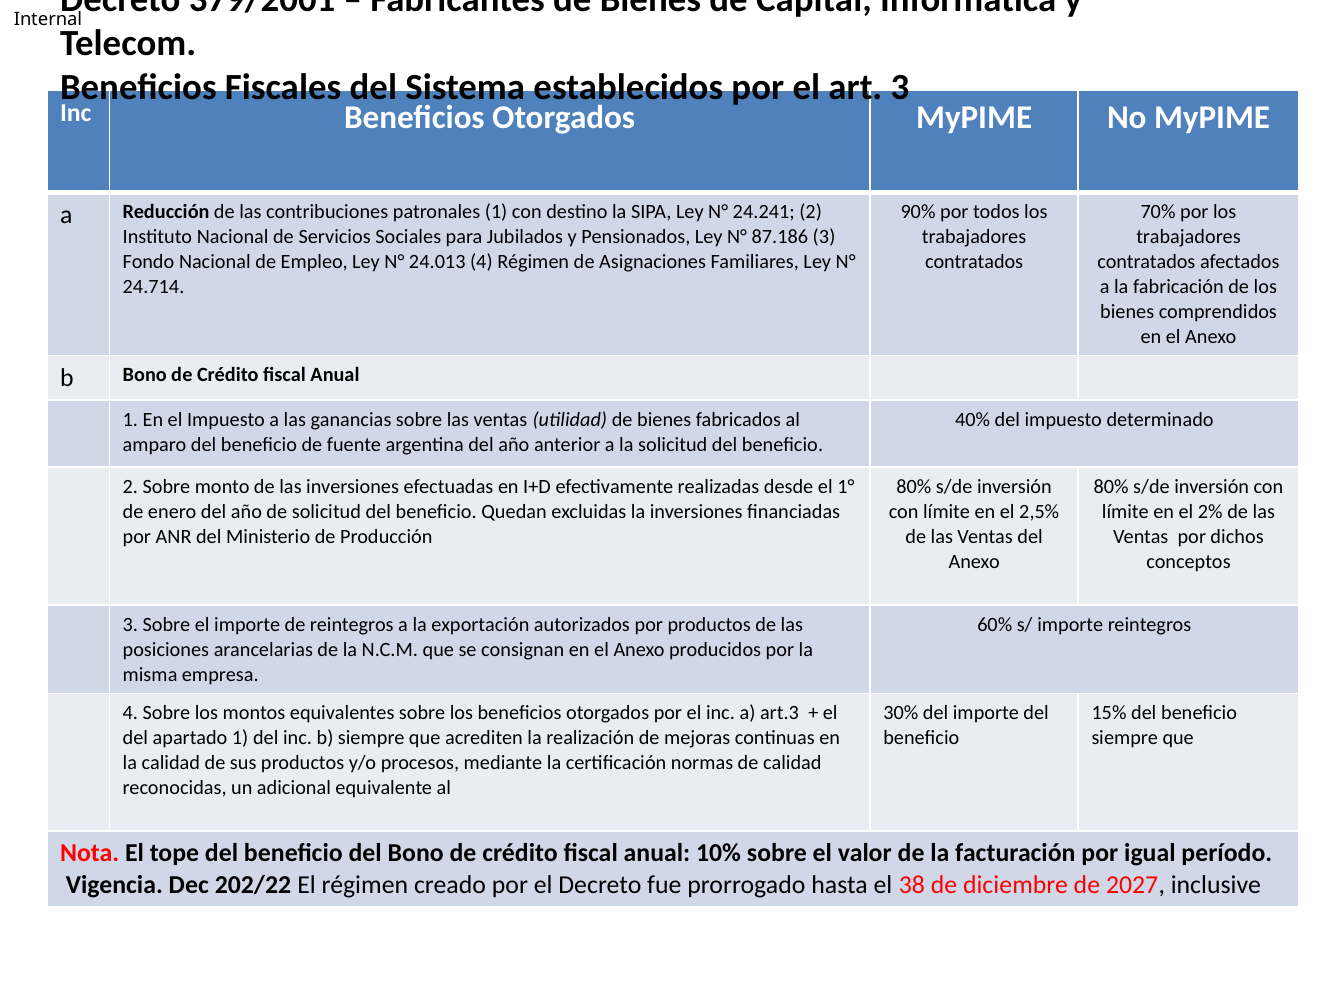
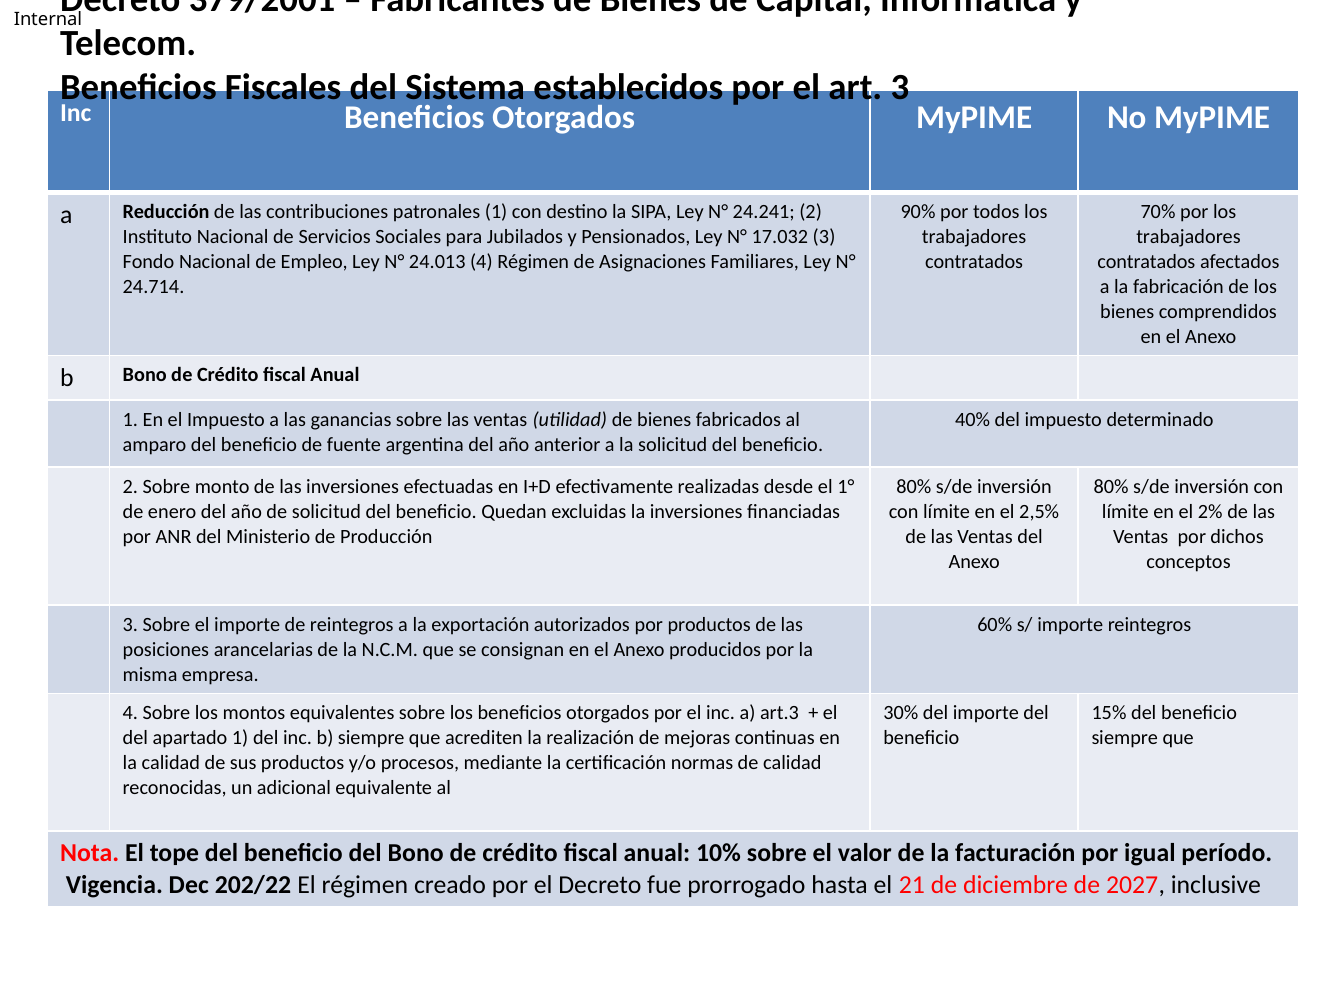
87.186: 87.186 -> 17.032 (780, 236)
38: 38 -> 21 (912, 885)
